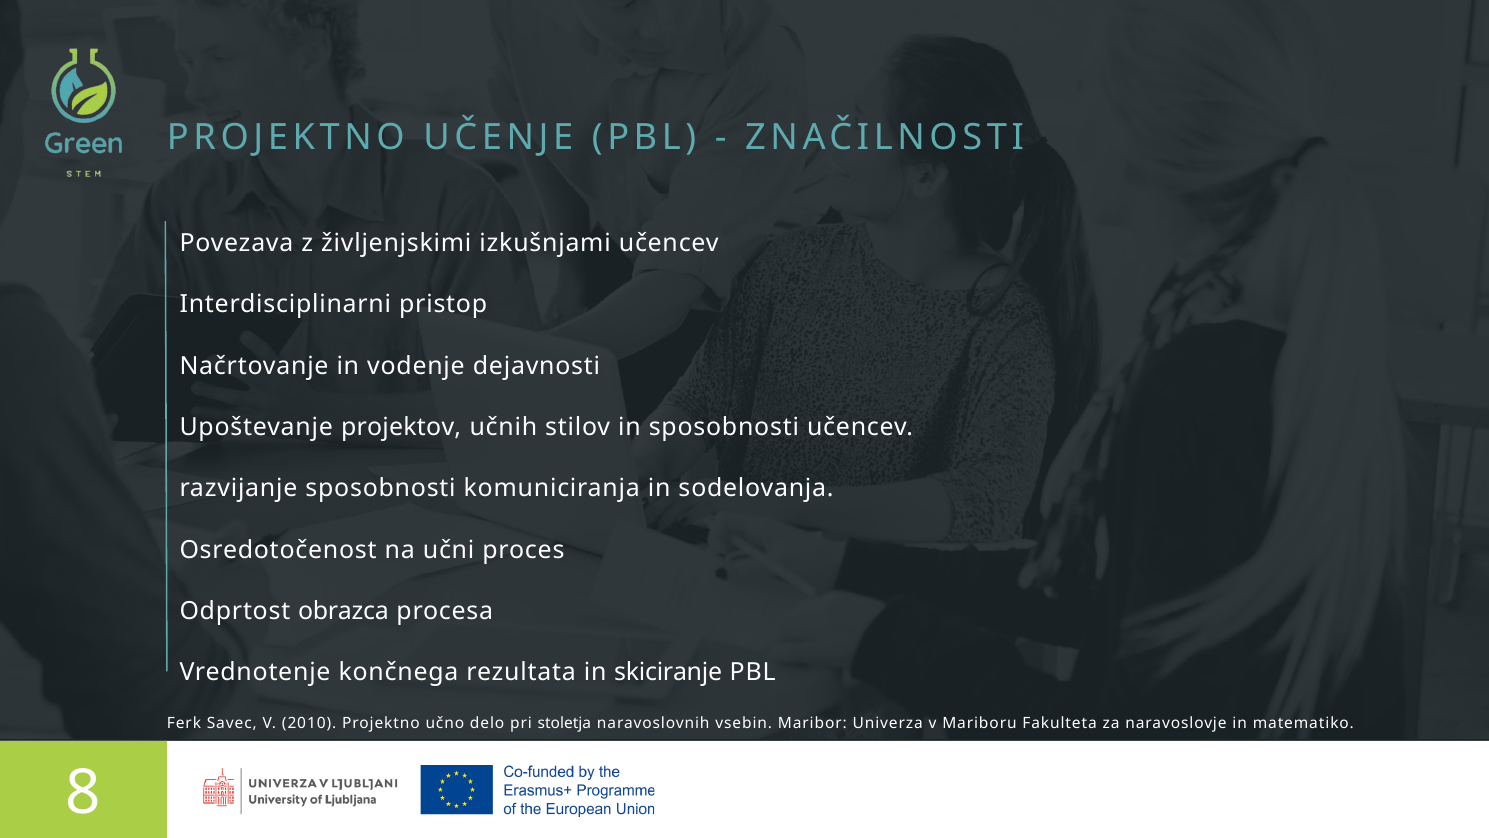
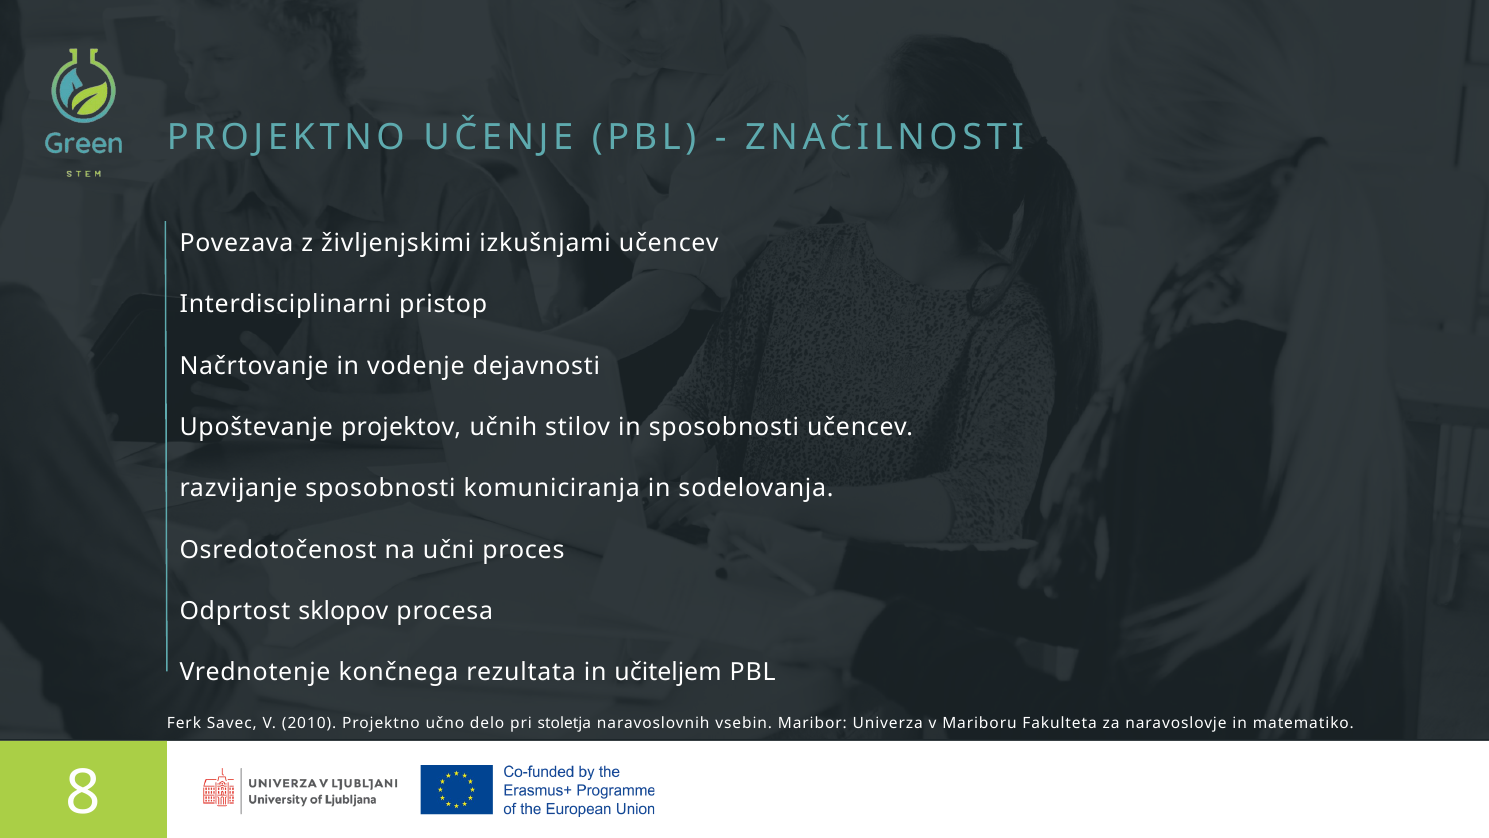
obrazca: obrazca -> sklopov (343, 611)
skiciranje: skiciranje -> učiteljem (668, 672)
